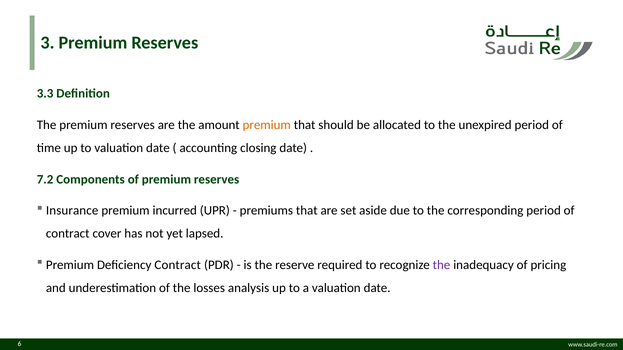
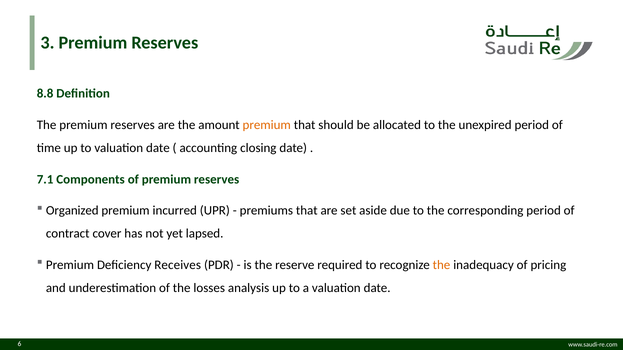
3.3: 3.3 -> 8.8 (45, 94)
7.2: 7.2 -> 7.1 (45, 179)
Insurance: Insurance -> Organized (72, 211)
Deficiency Contract: Contract -> Receives (178, 265)
the colour: purple -> orange (441, 265)
